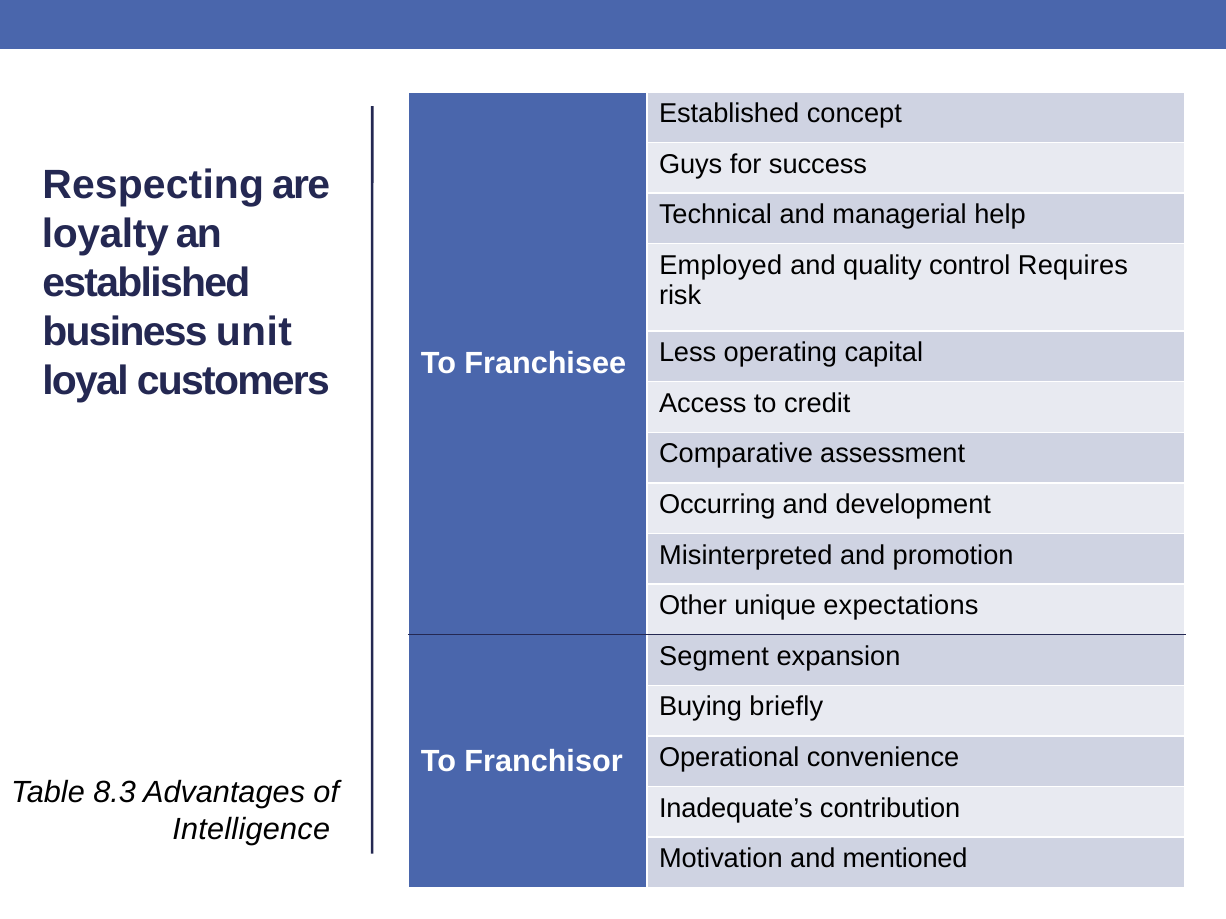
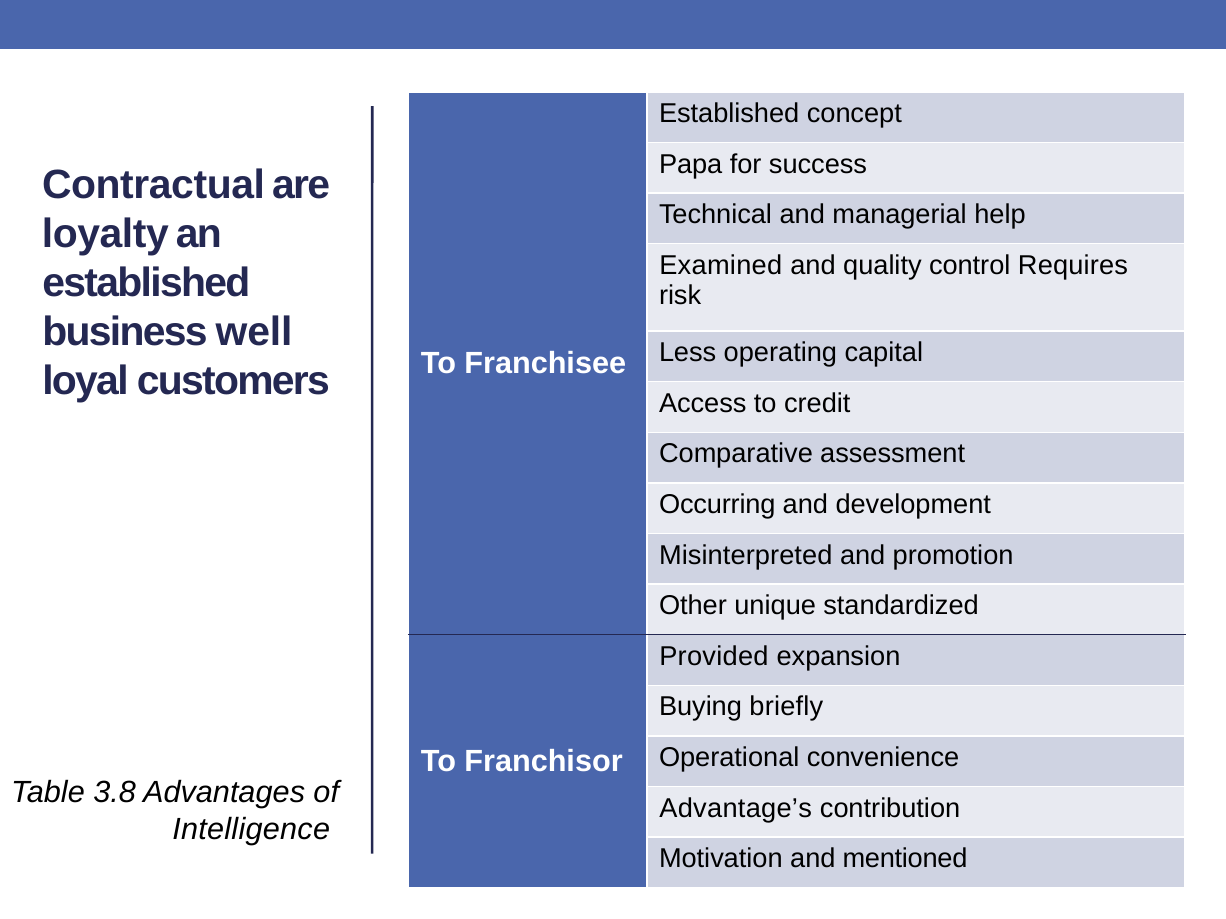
Guys: Guys -> Papa (691, 164)
Respecting: Respecting -> Contractual (154, 185)
Employed: Employed -> Examined (721, 266)
unit: unit -> well (254, 332)
expectations: expectations -> standardized (901, 606)
Segment: Segment -> Provided (714, 657)
8.3: 8.3 -> 3.8 (115, 793)
Inadequate’s: Inadequate’s -> Advantage’s (736, 809)
